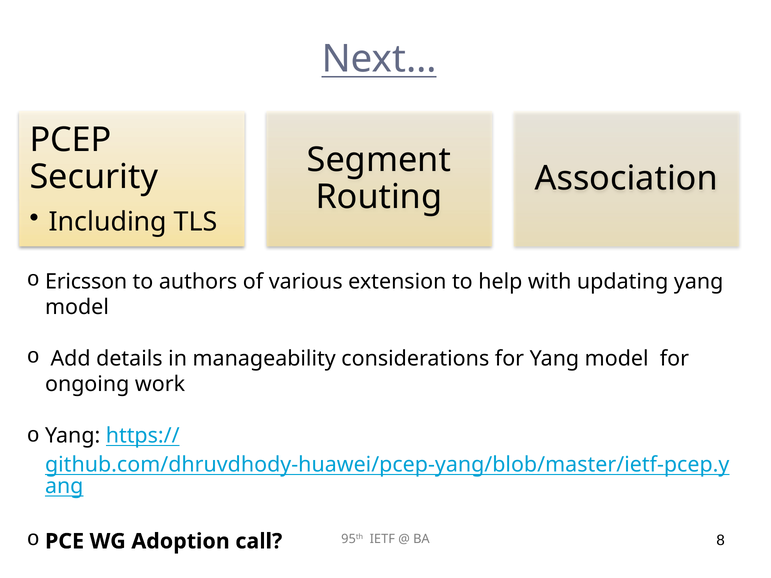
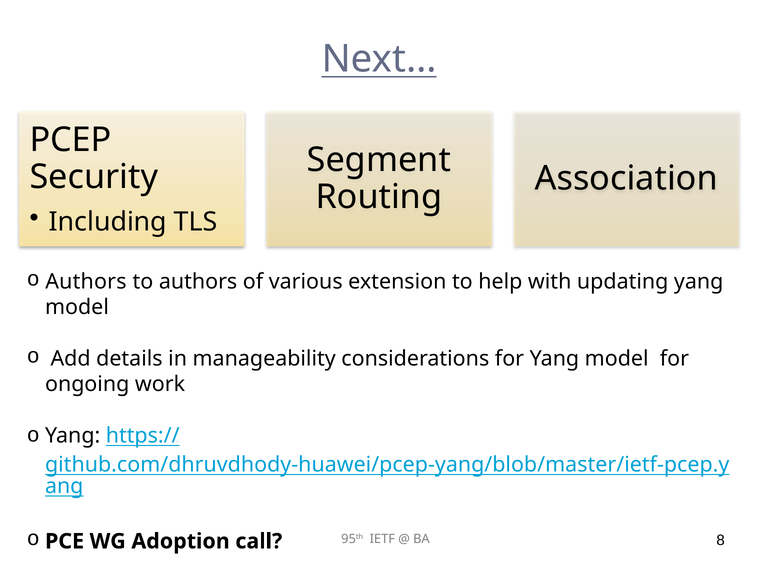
Ericsson: Ericsson -> Authors (86, 282)
